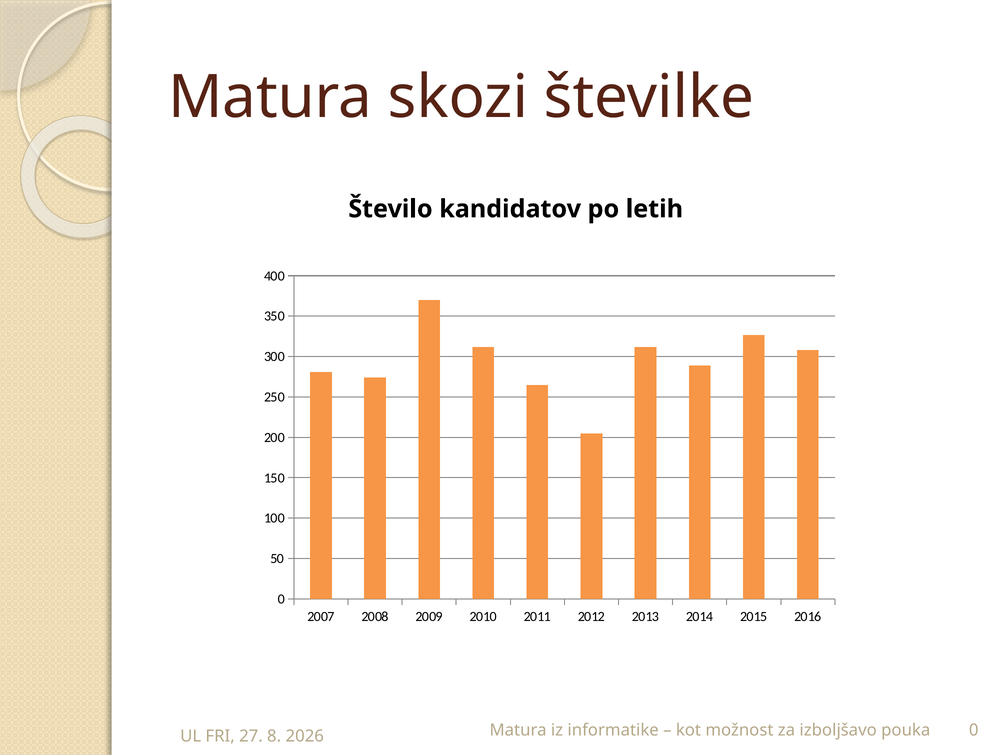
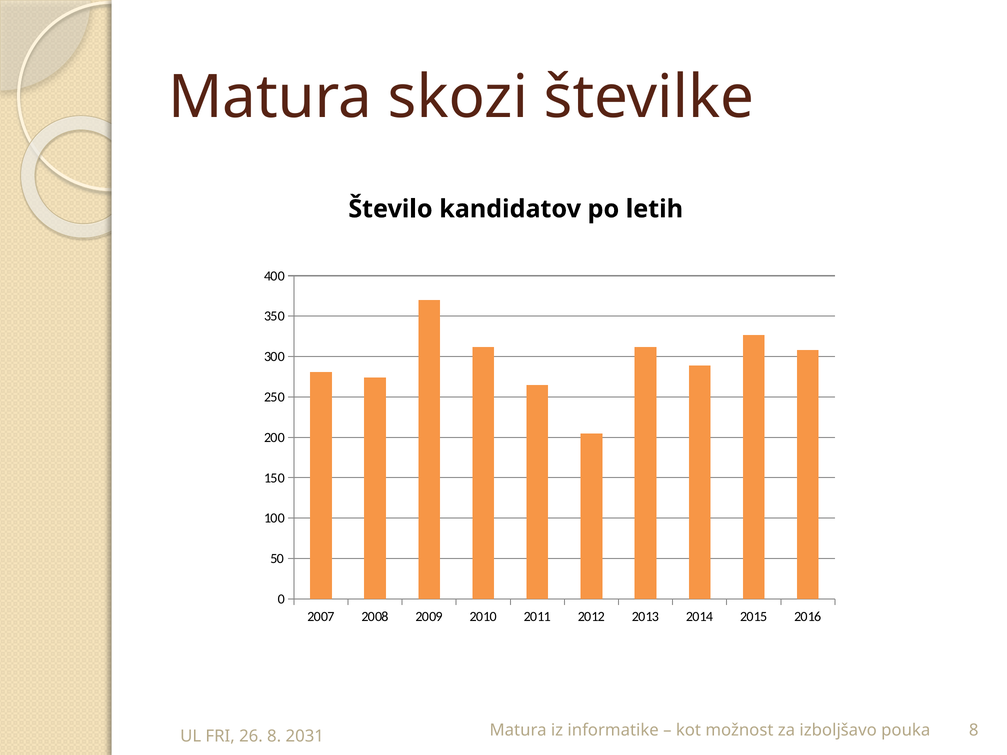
pouka 0: 0 -> 8 (974, 730)
27: 27 -> 26 (251, 736)
2026: 2026 -> 2031 (305, 736)
